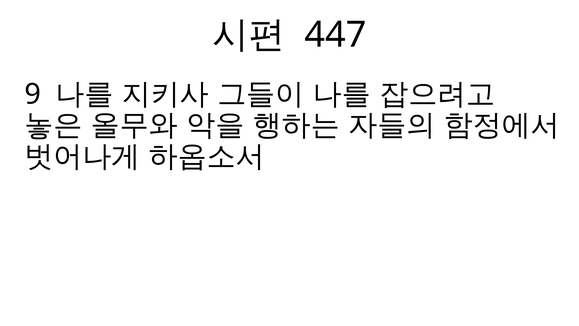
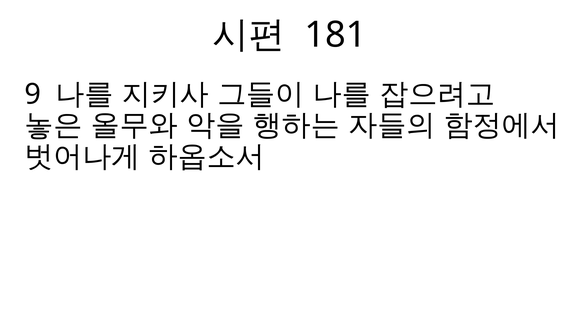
447: 447 -> 181 (335, 35)
